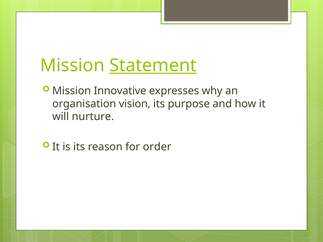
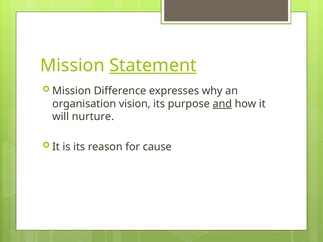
Innovative: Innovative -> Difference (120, 91)
and underline: none -> present (222, 104)
order: order -> cause (157, 147)
